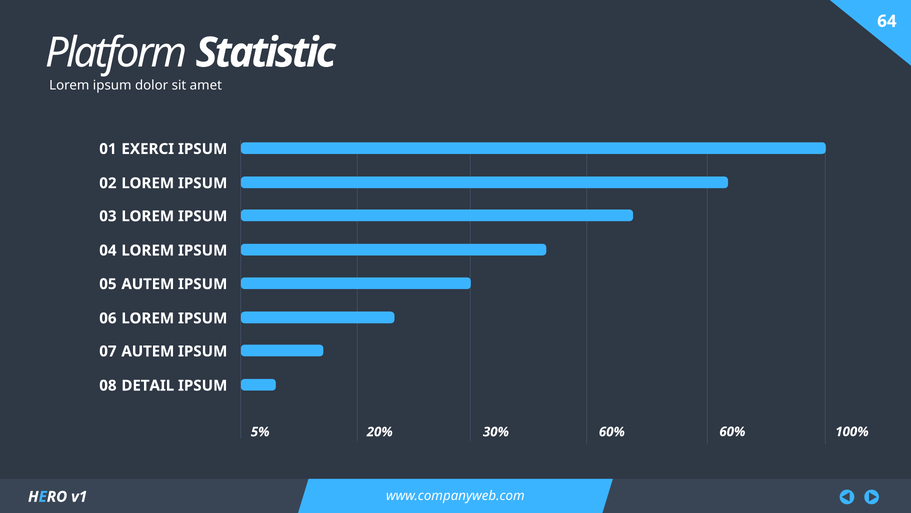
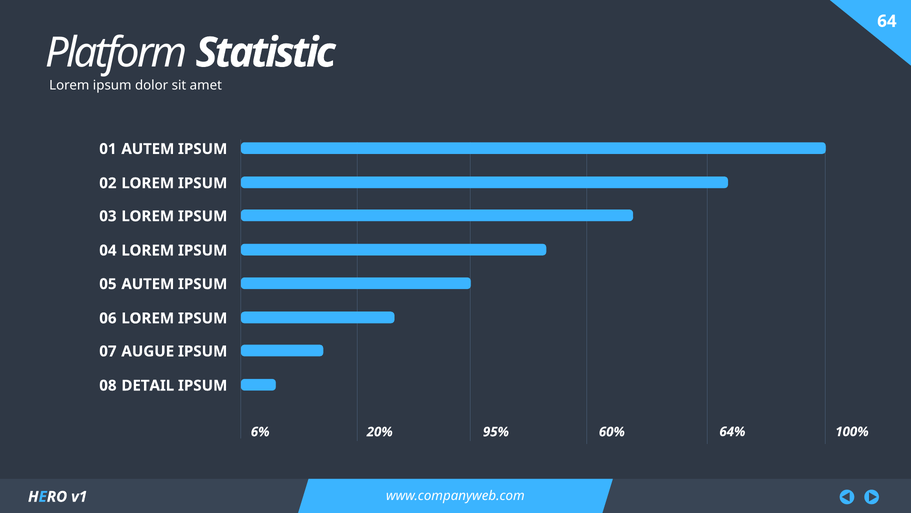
EXERCI: EXERCI -> AUTEM (148, 149)
AUTEM: AUTEM -> AUGUE (148, 351)
5%: 5% -> 6% (260, 431)
30%: 30% -> 95% (496, 431)
60% 60%: 60% -> 64% (732, 431)
